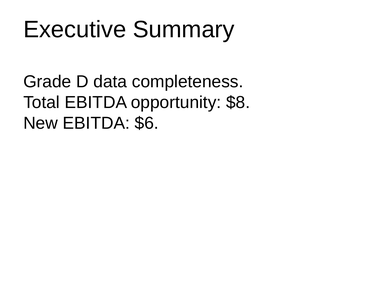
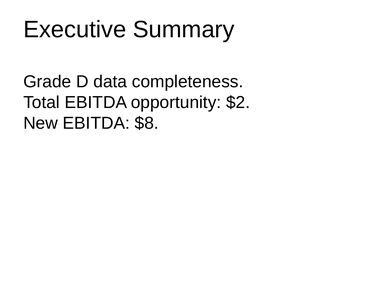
$8: $8 -> $2 (238, 102)
$6: $6 -> $8 (147, 123)
